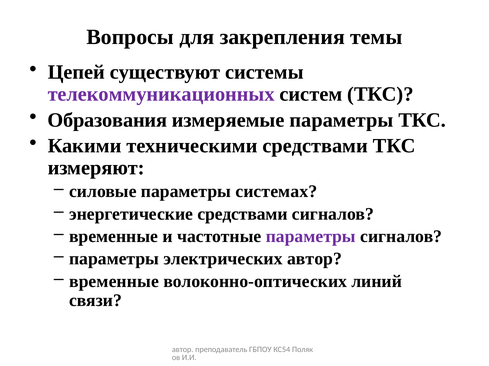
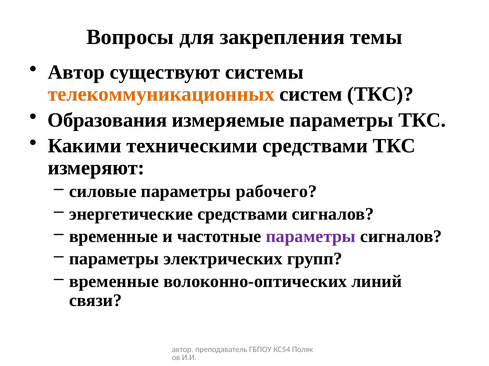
Цепей: Цепей -> Автор (76, 72)
телекоммуникационных colour: purple -> orange (161, 94)
системах: системах -> рабочего (276, 192)
электрических автор: автор -> групп (315, 259)
